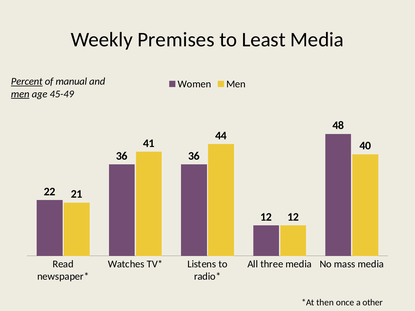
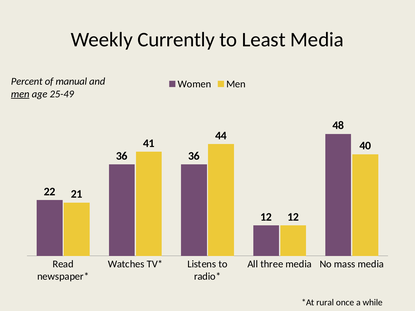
Premises: Premises -> Currently (176, 40)
Percent underline: present -> none (27, 82)
45-49: 45-49 -> 25-49 (62, 94)
then: then -> rural (325, 303)
other: other -> while (373, 303)
